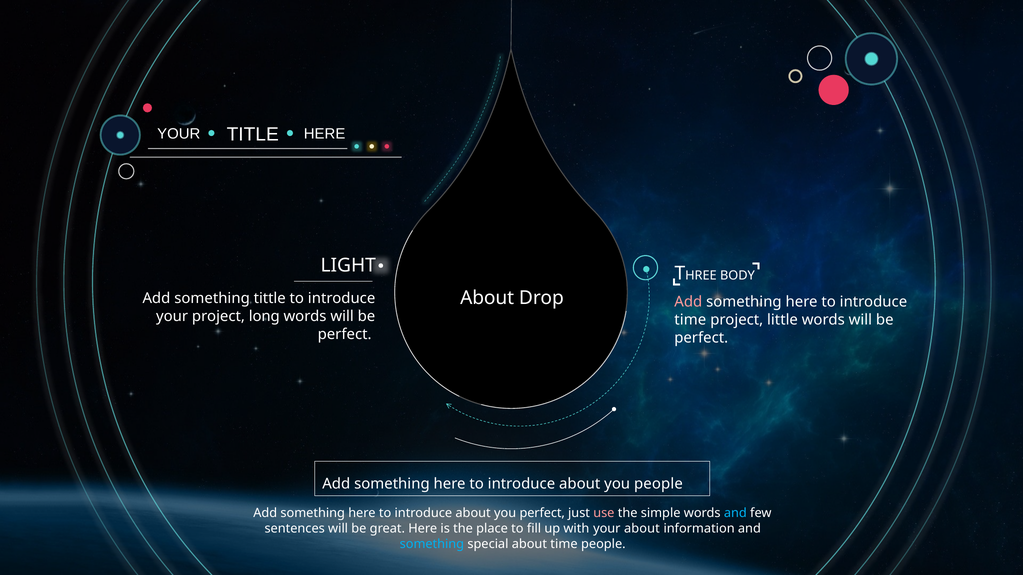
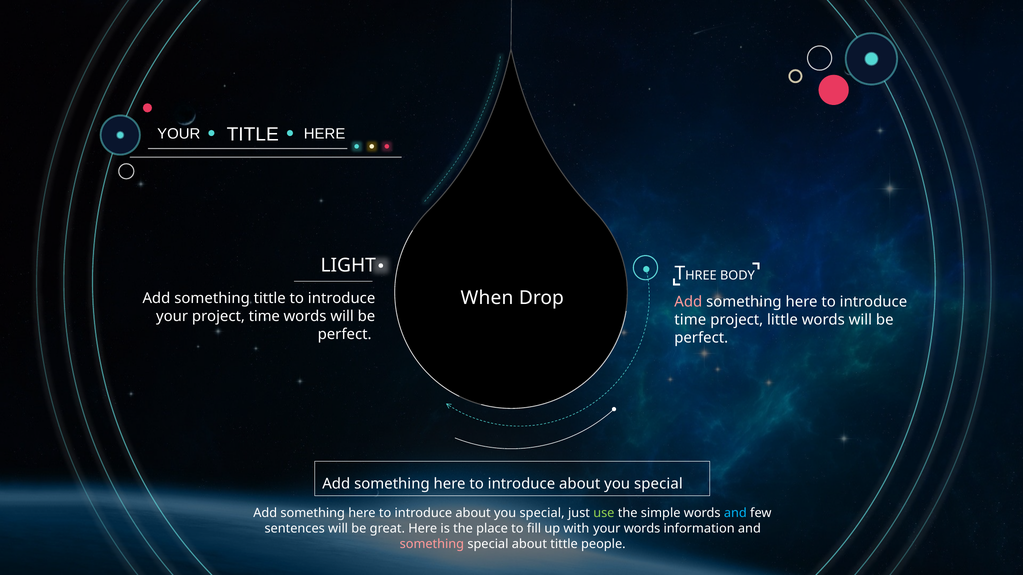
About: About -> When (487, 298)
project long: long -> time (264, 317)
people: people -> special (658, 484)
perfect: perfect -> special (542, 514)
use colour: pink -> light green (604, 514)
your about: about -> words (642, 529)
something colour: light blue -> pink (432, 544)
about time: time -> tittle (564, 544)
